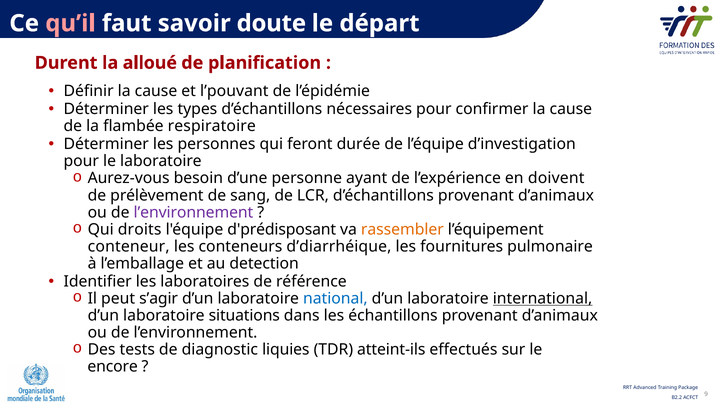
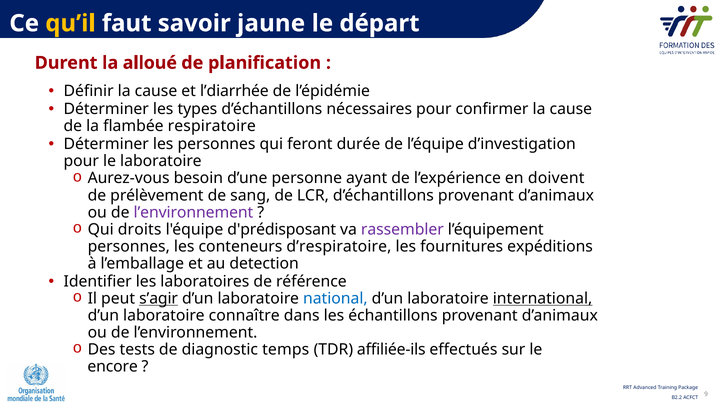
qu’il colour: pink -> yellow (70, 23)
doute: doute -> jaune (271, 23)
l’pouvant: l’pouvant -> l’diarrhée (234, 91)
rassembler colour: orange -> purple (402, 229)
conteneur: conteneur -> personnes (129, 246)
d’diarrhéique: d’diarrhéique -> d’respiratoire (339, 246)
pulmonaire: pulmonaire -> expéditions (550, 246)
s’agir underline: none -> present (159, 298)
situations: situations -> connaître (244, 315)
liquies: liquies -> temps (286, 349)
atteint-ils: atteint-ils -> affiliée-ils (391, 349)
